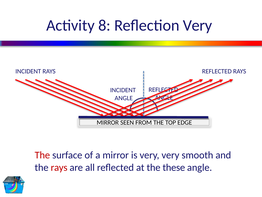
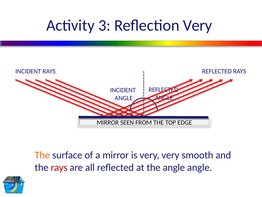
8: 8 -> 3 (104, 25)
The colour: red -> orange (42, 155)
the these: these -> angle (174, 167)
